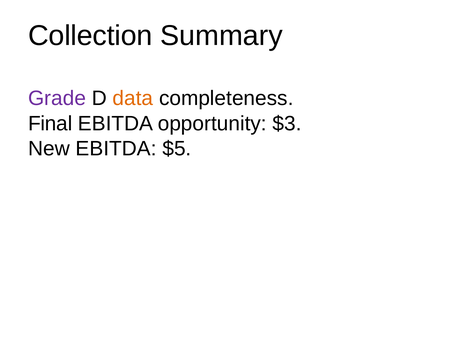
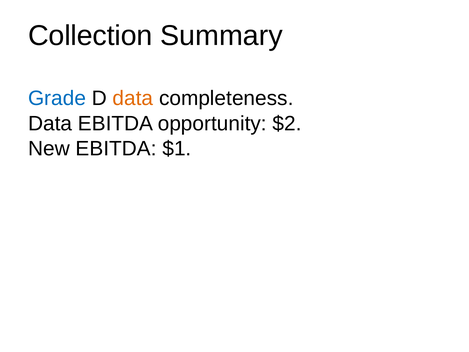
Grade colour: purple -> blue (57, 98)
Final: Final -> Data (50, 123)
$3: $3 -> $2 (287, 123)
$5: $5 -> $1 (177, 148)
